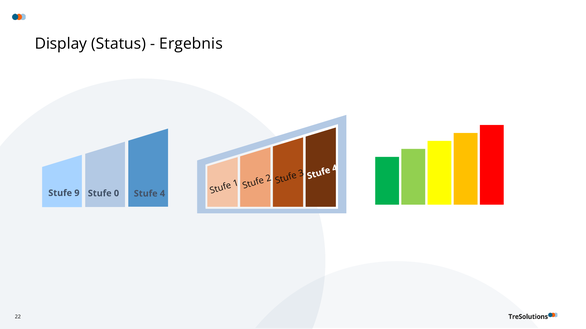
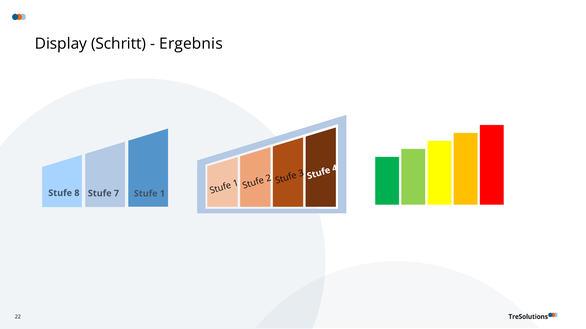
Status: Status -> Schritt (119, 44)
9: 9 -> 8 (77, 193)
0: 0 -> 7 (116, 194)
Stufe 4: 4 -> 1 (162, 194)
